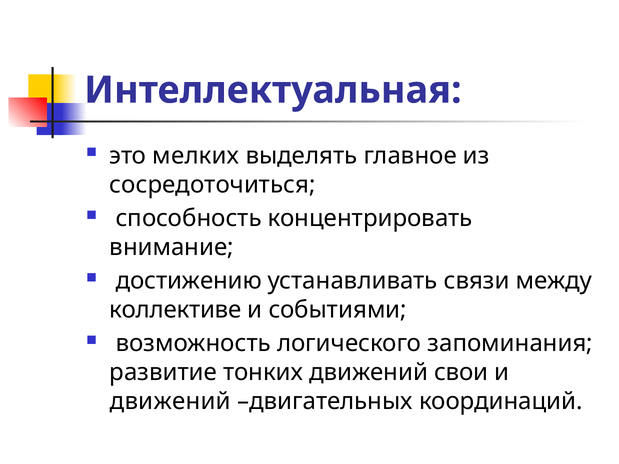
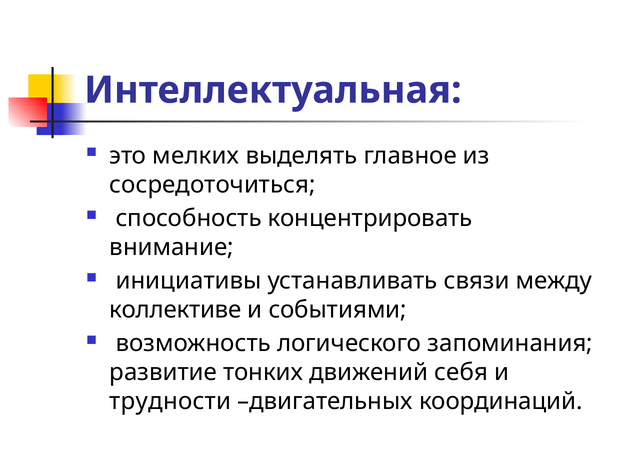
достижению: достижению -> инициативы (189, 281)
свои: свои -> себя (461, 373)
движений: движений -> трудности (170, 402)
